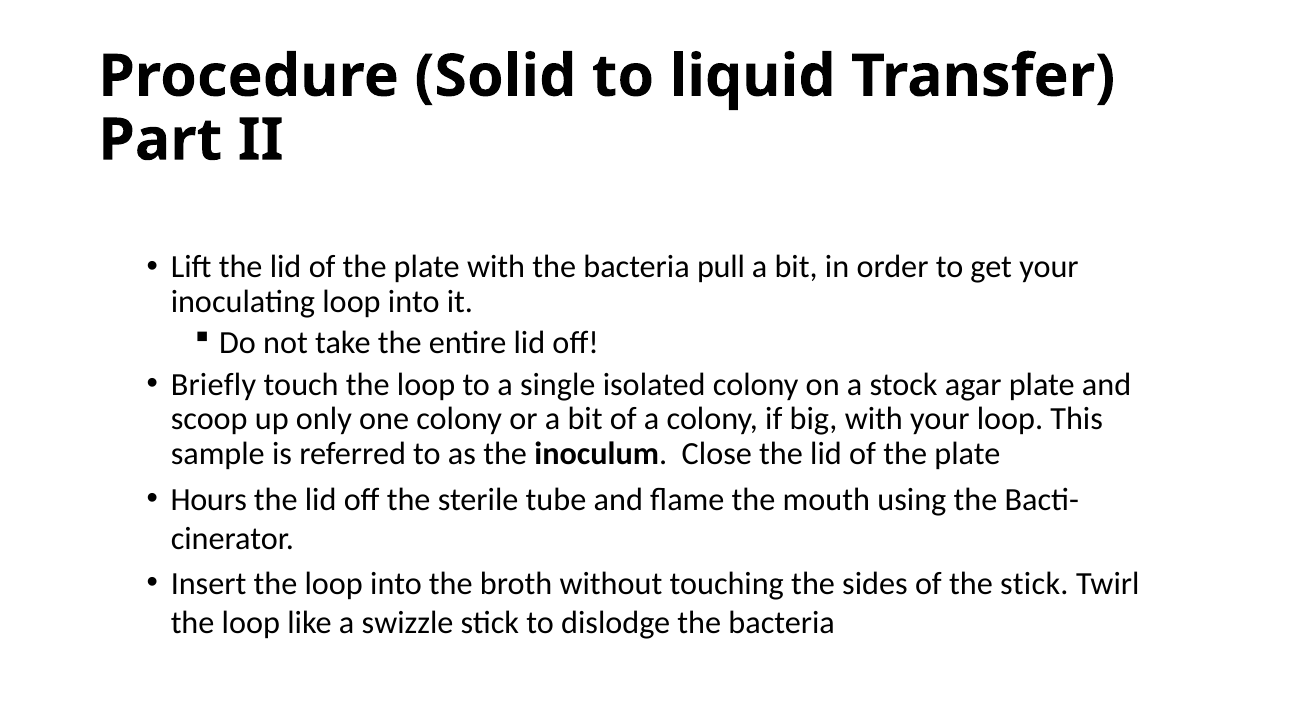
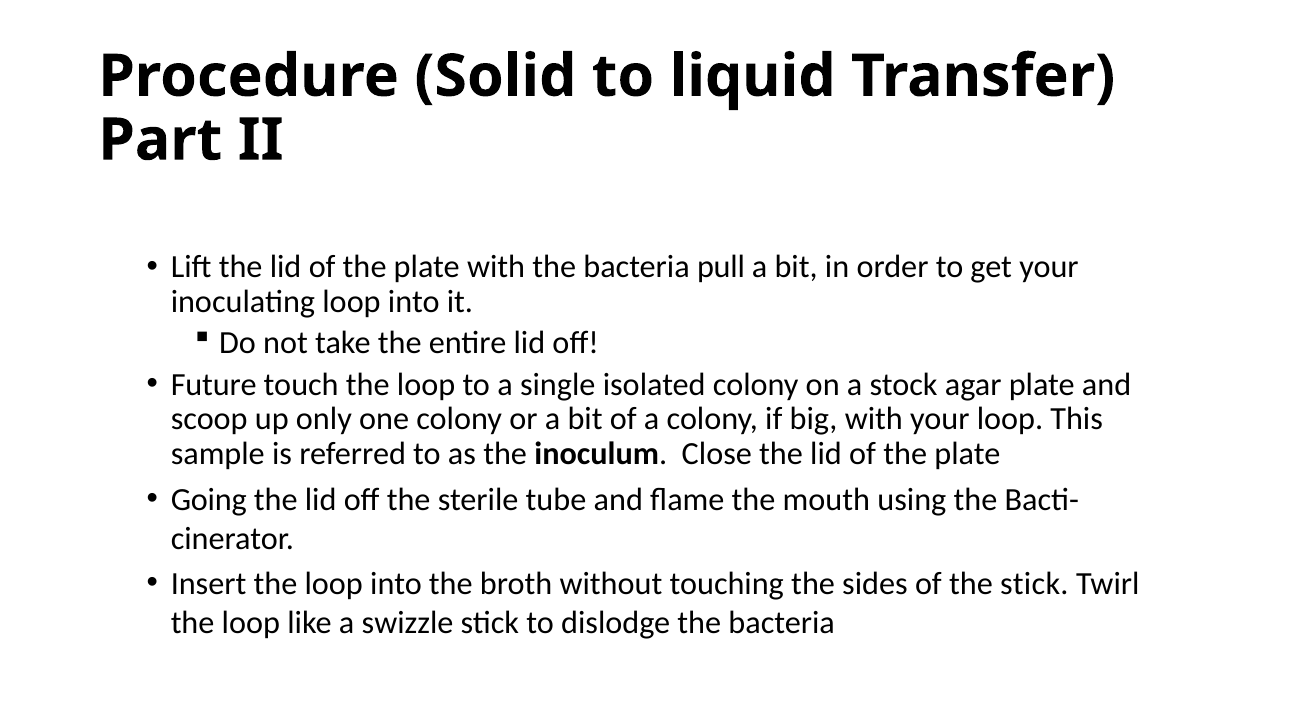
Briefly: Briefly -> Future (214, 385)
Hours: Hours -> Going (209, 500)
